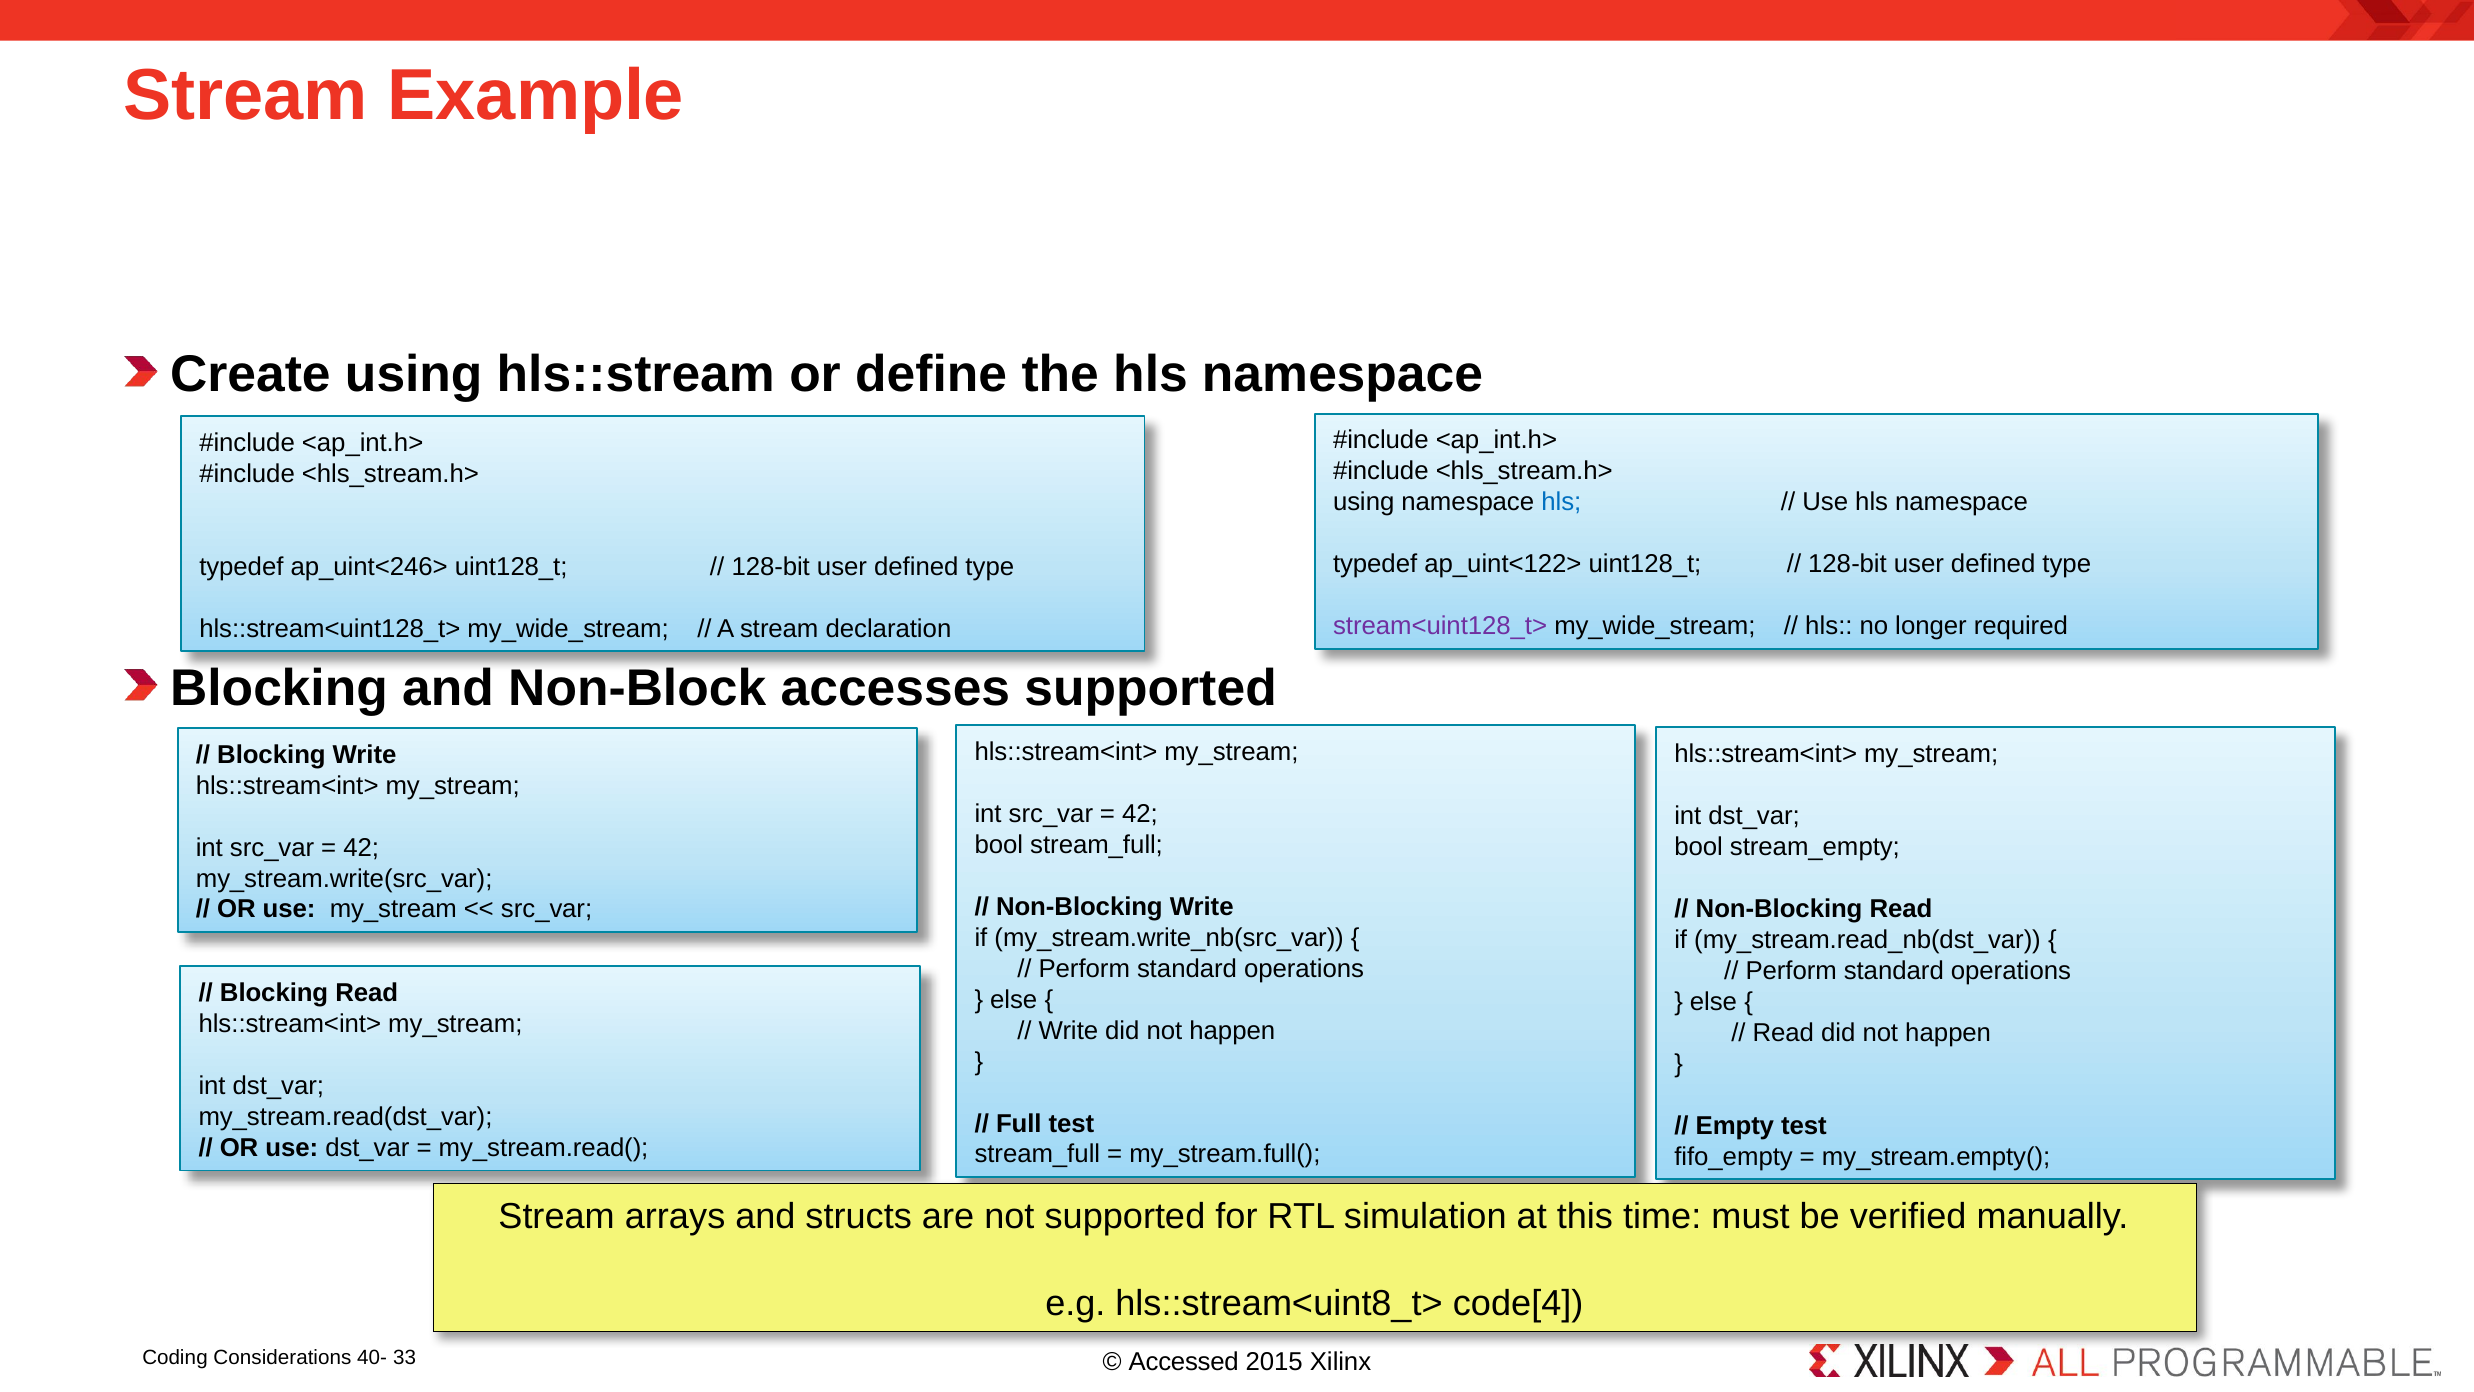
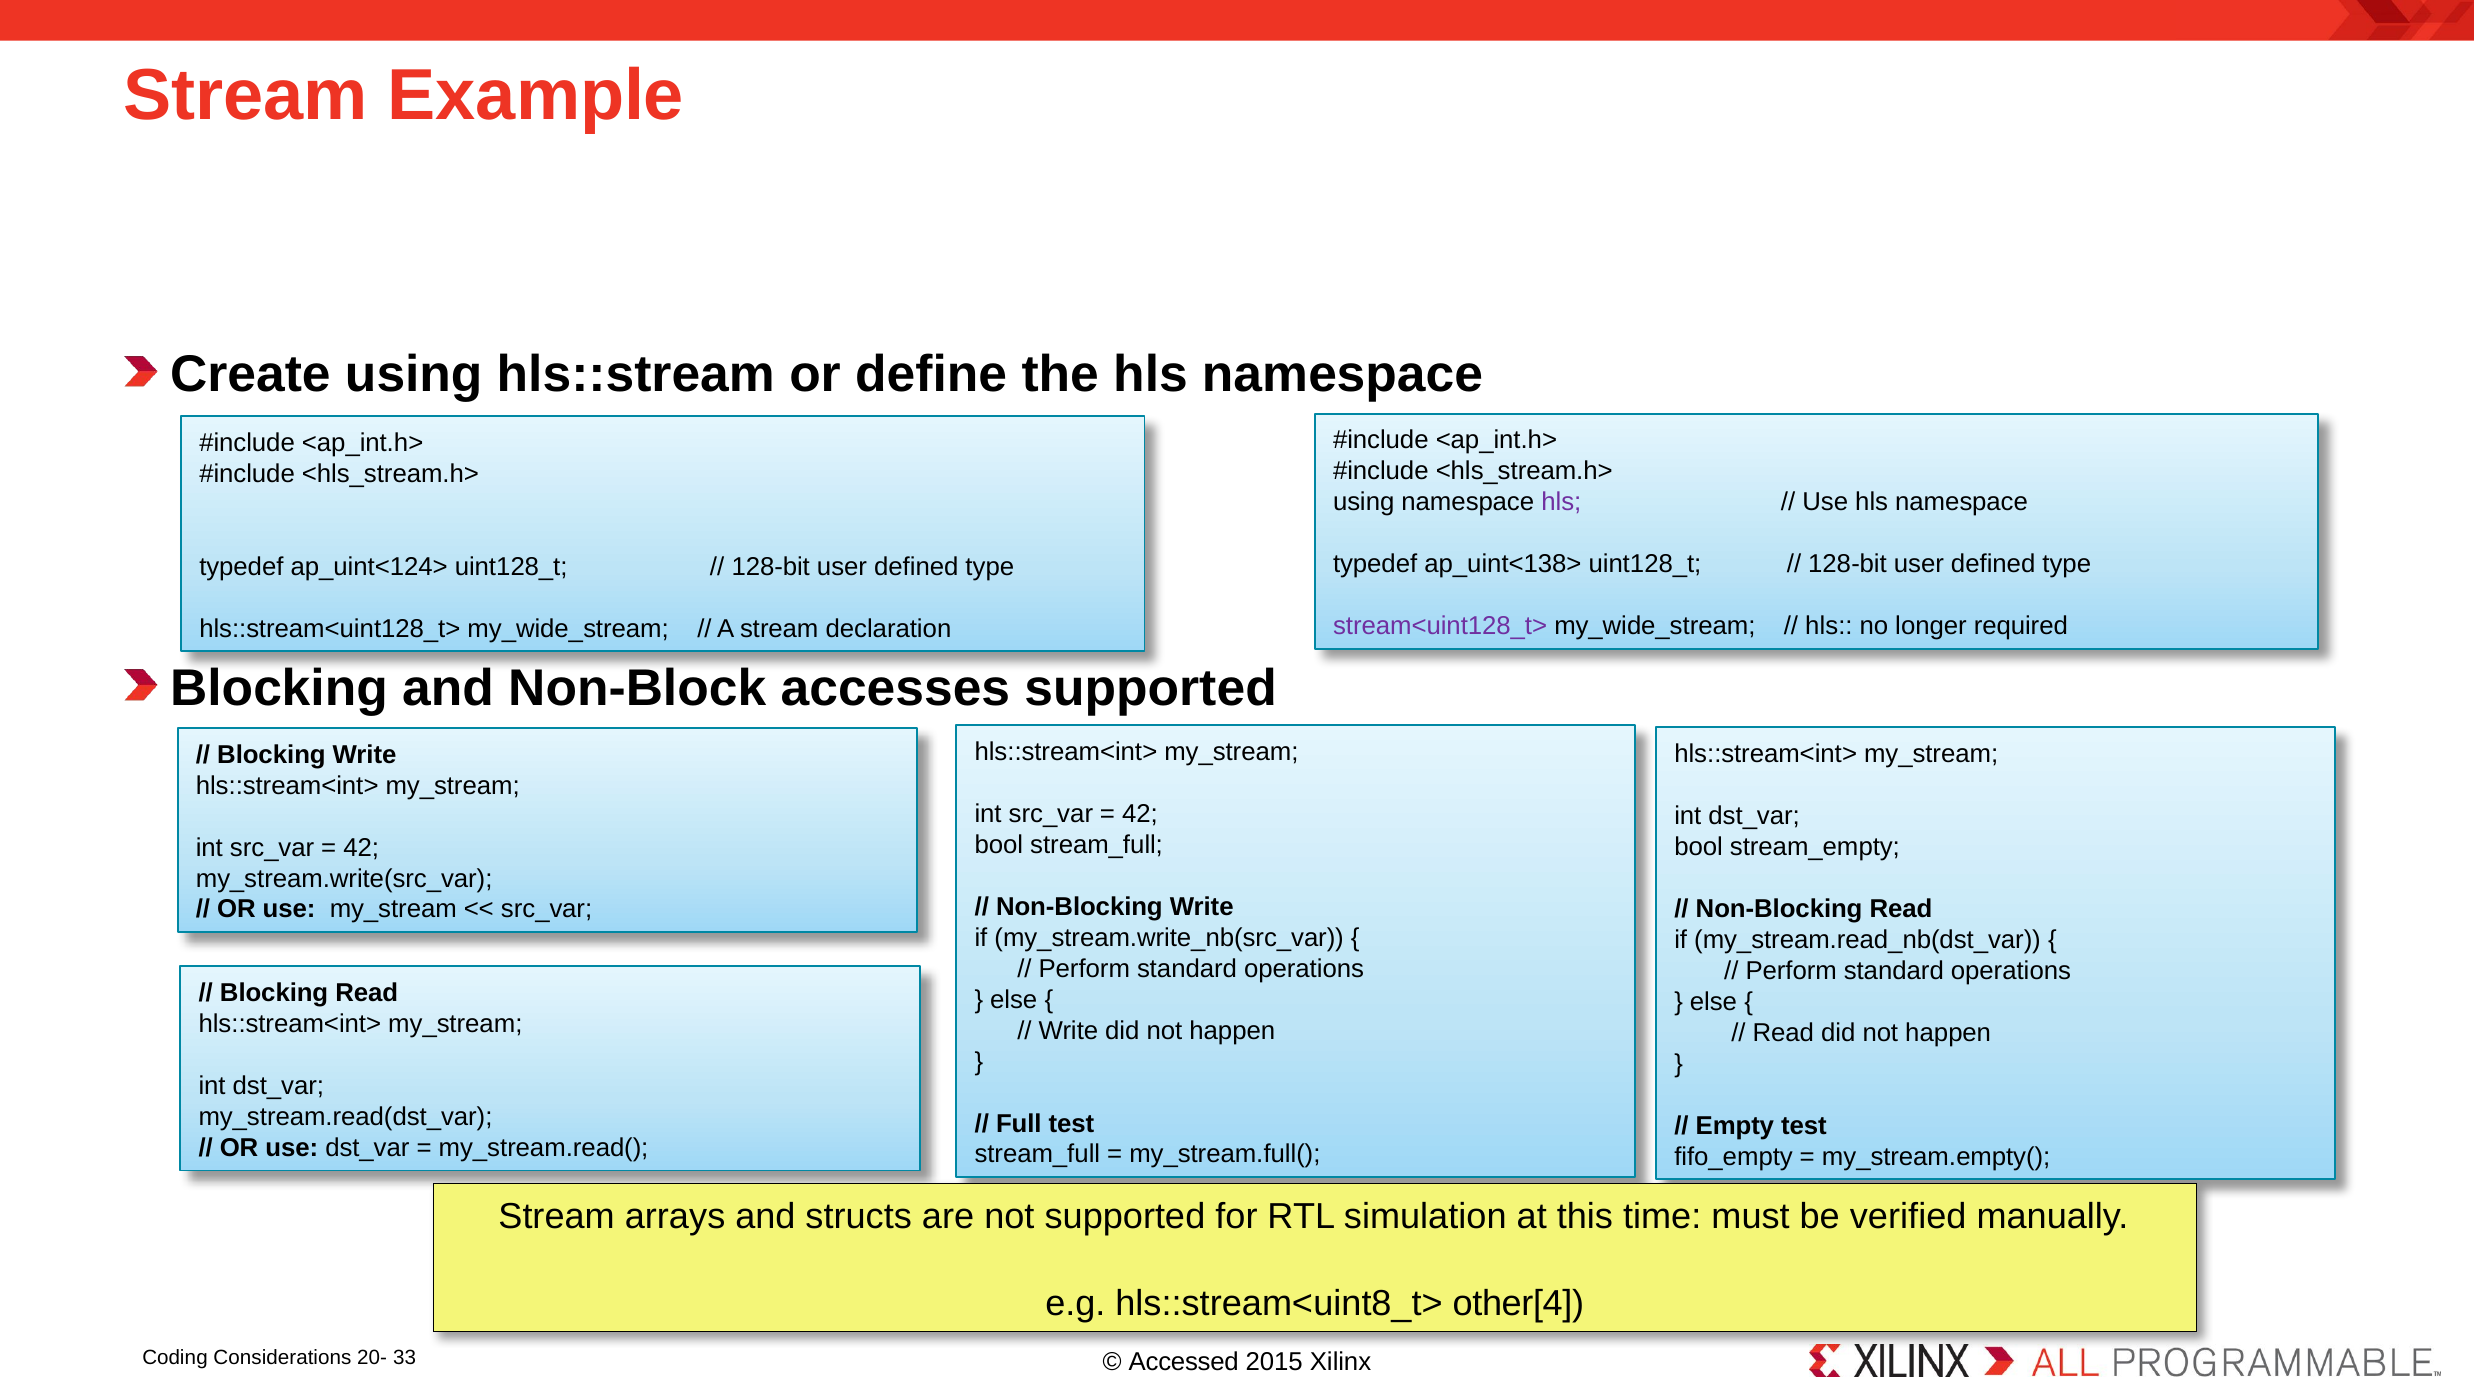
hls colour: blue -> purple (1561, 502)
ap_uint<122>: ap_uint<122> -> ap_uint<138> (1503, 564)
ap_uint<246>: ap_uint<246> -> ap_uint<124> (369, 567)
code[4: code[4 -> other[4 (1518, 1303)
40-: 40- -> 20- (372, 1358)
